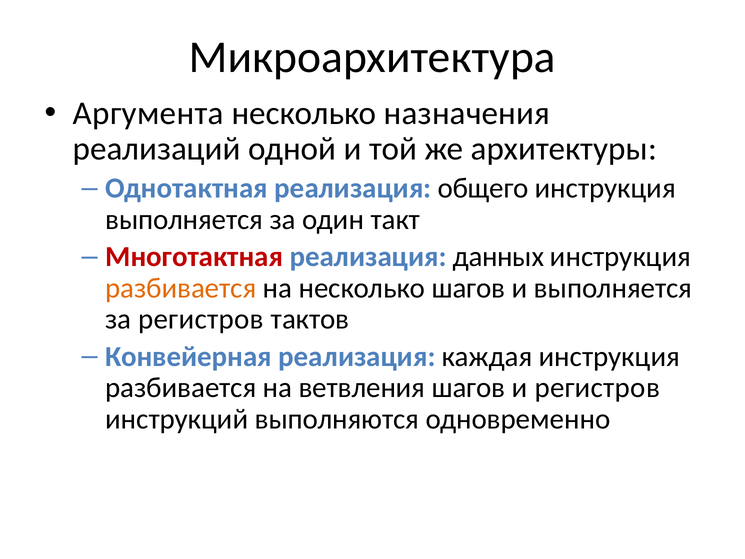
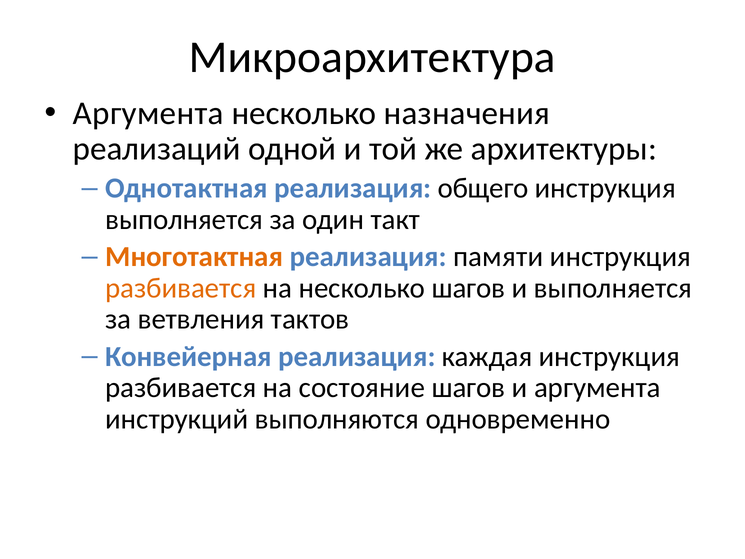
Многотактная colour: red -> orange (194, 257)
данных: данных -> памяти (498, 257)
за регистров: регистров -> ветвления (201, 319)
ветвления: ветвления -> состояние (362, 388)
и регистров: регистров -> аргумента (597, 388)
